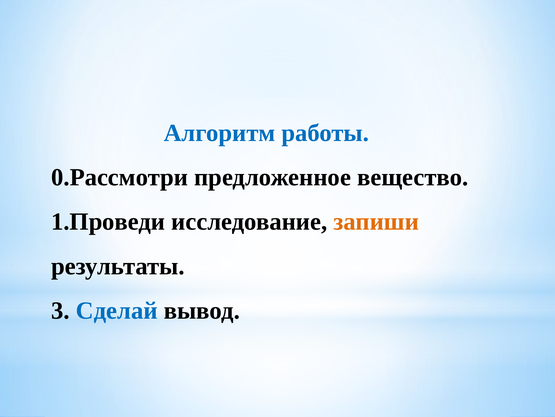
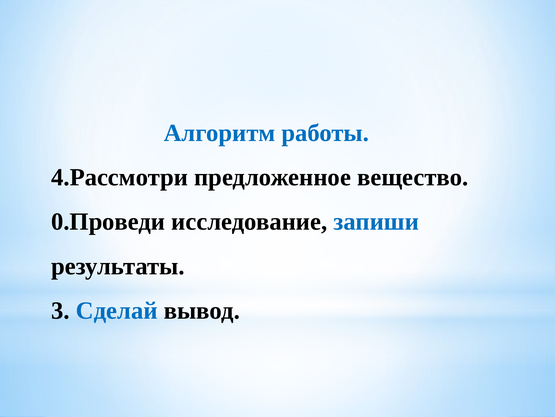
0.Рассмотри: 0.Рассмотри -> 4.Рассмотри (120, 177)
1.Проведи: 1.Проведи -> 0.Проведи (108, 221)
запиши colour: orange -> blue (376, 221)
